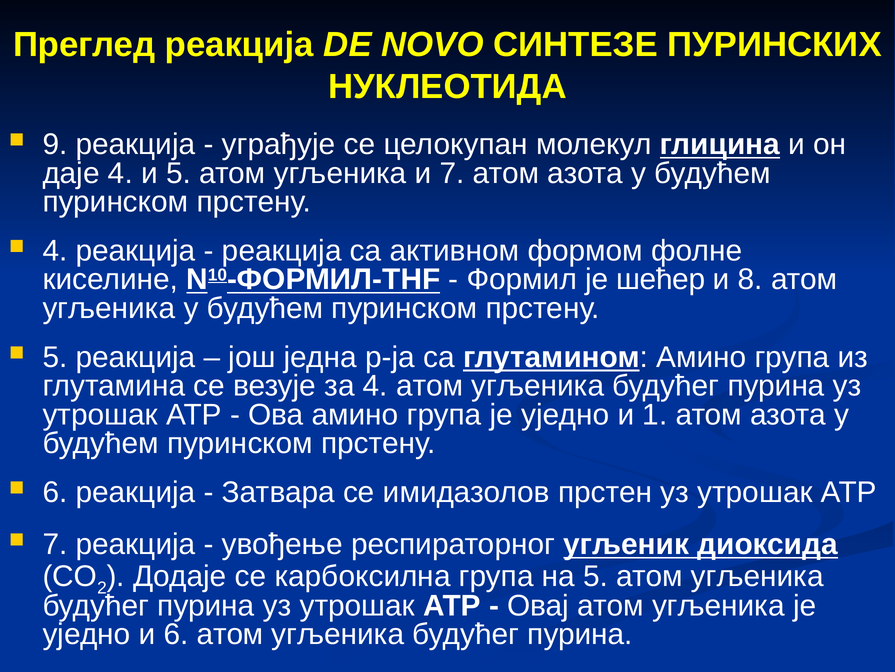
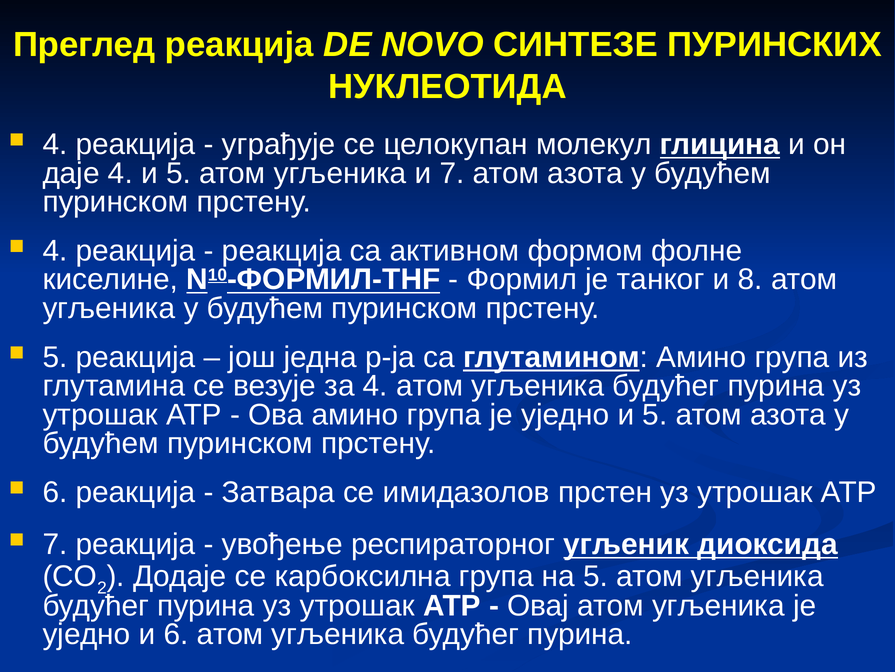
9: 9 -> 4 (55, 144)
шећер: шећер -> танког (661, 279)
уједно и 1: 1 -> 5 (655, 414)
